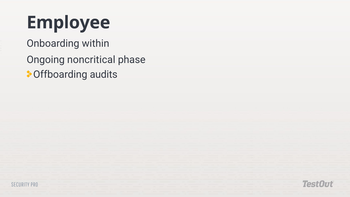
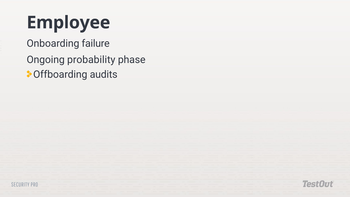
within: within -> failure (96, 44)
noncritical: noncritical -> probability (91, 60)
